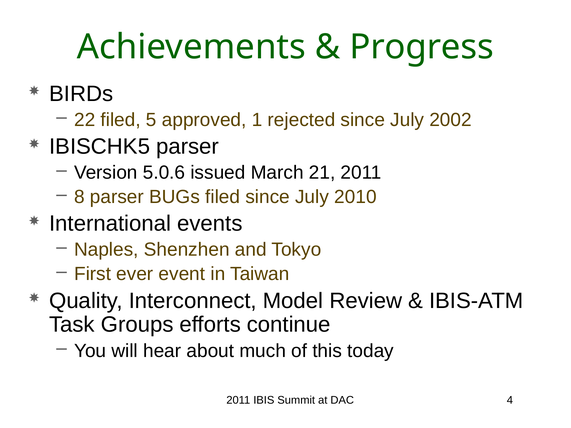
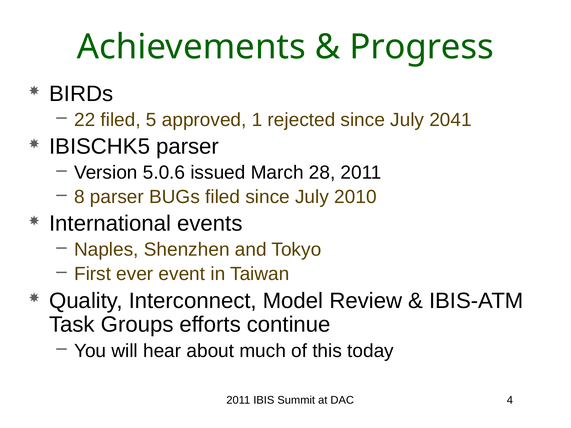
2002: 2002 -> 2041 (451, 120)
21: 21 -> 28 (322, 173)
